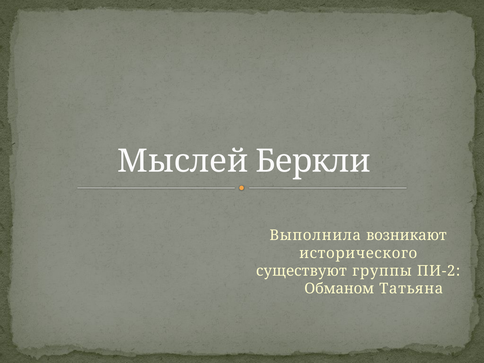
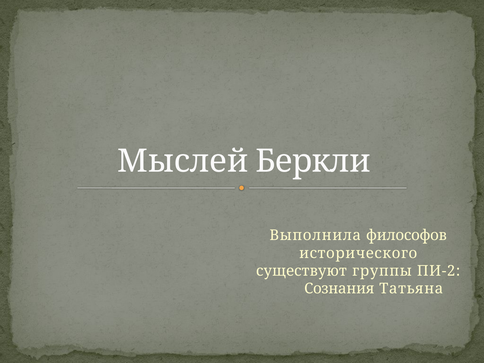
возникают: возникают -> философов (406, 235)
Обманом: Обманом -> Сознания (339, 289)
